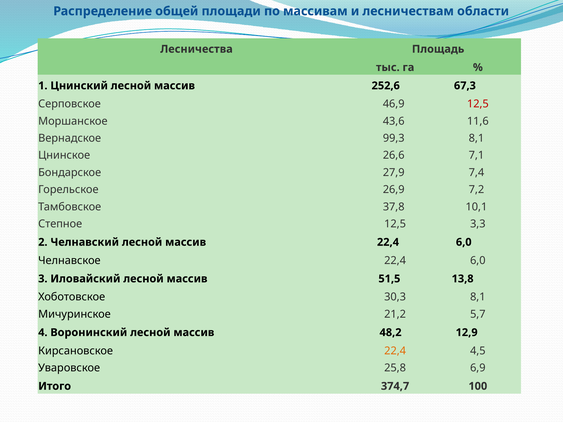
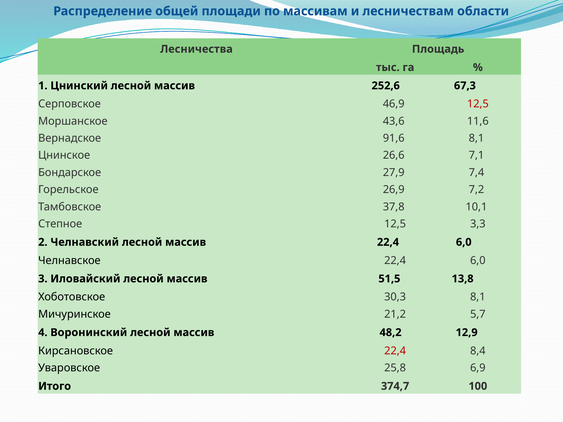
99,3: 99,3 -> 91,6 (394, 138)
22,4 colour: orange -> red (395, 351)
4,5: 4,5 -> 8,4 (478, 351)
